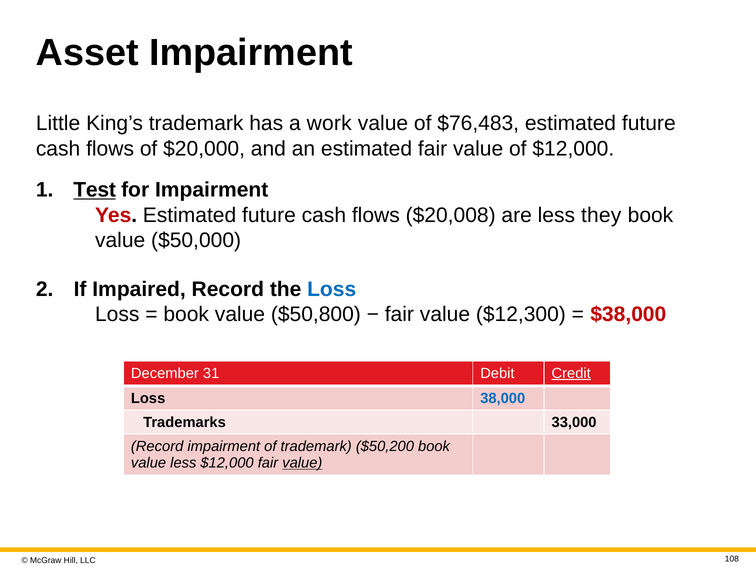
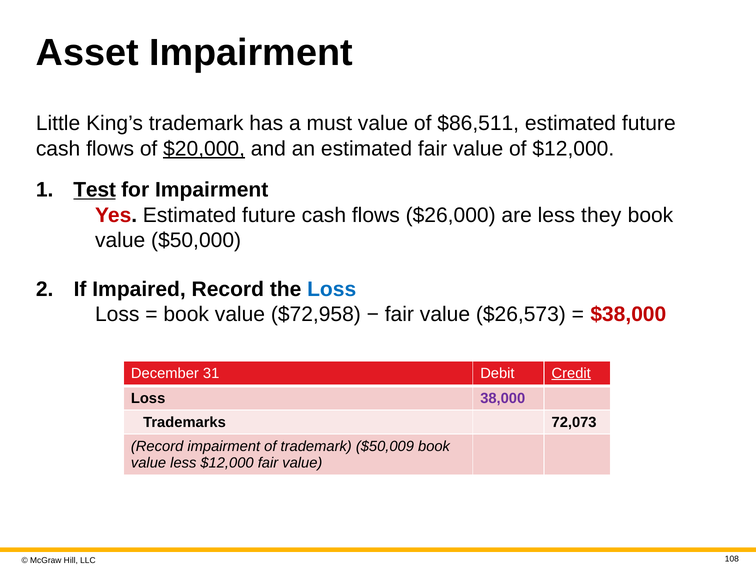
work: work -> must (329, 123)
$76,483: $76,483 -> $86,511 (478, 123)
$20,000 underline: none -> present (204, 149)
$20,008: $20,008 -> $26,000 (451, 215)
$50,800: $50,800 -> $72,958 (316, 314)
$12,300: $12,300 -> $26,573 (521, 314)
38,000 colour: blue -> purple (503, 398)
33,000: 33,000 -> 72,073 (574, 422)
$50,200: $50,200 -> $50,009 (385, 446)
value underline: present -> none (302, 463)
